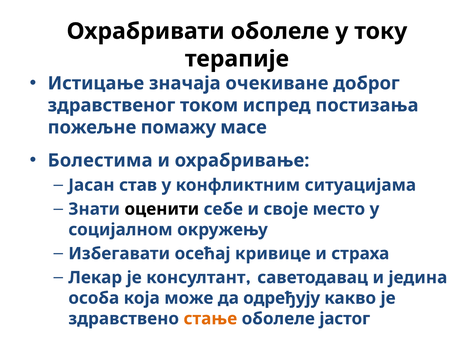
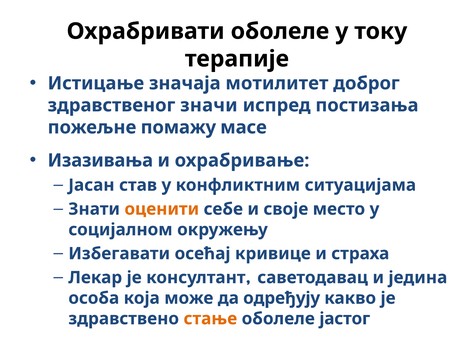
очекиване: очекиване -> мотилитет (277, 83)
током: током -> значи (209, 105)
Болестима: Болестима -> Изазивања (100, 161)
оценити colour: black -> orange (162, 209)
